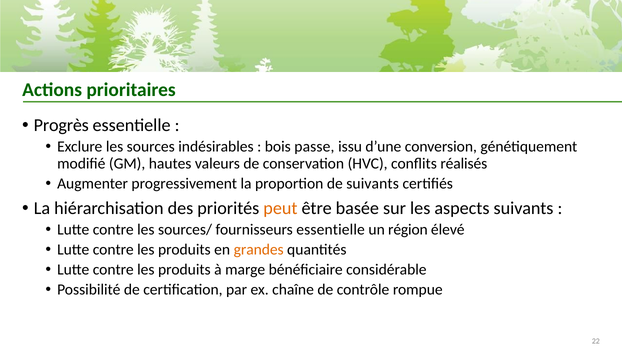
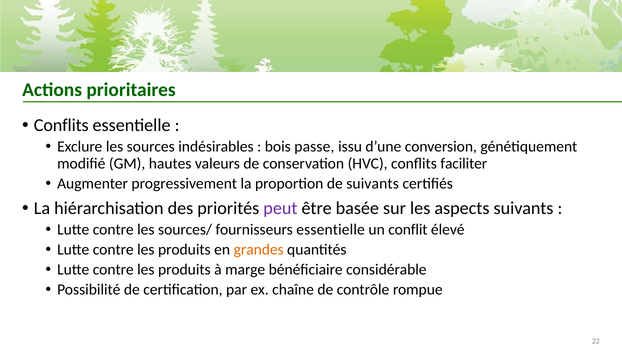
Progrès: Progrès -> Conflits (61, 125)
réalisés: réalisés -> faciliter (464, 164)
peut colour: orange -> purple (280, 208)
région: région -> conflit (408, 230)
